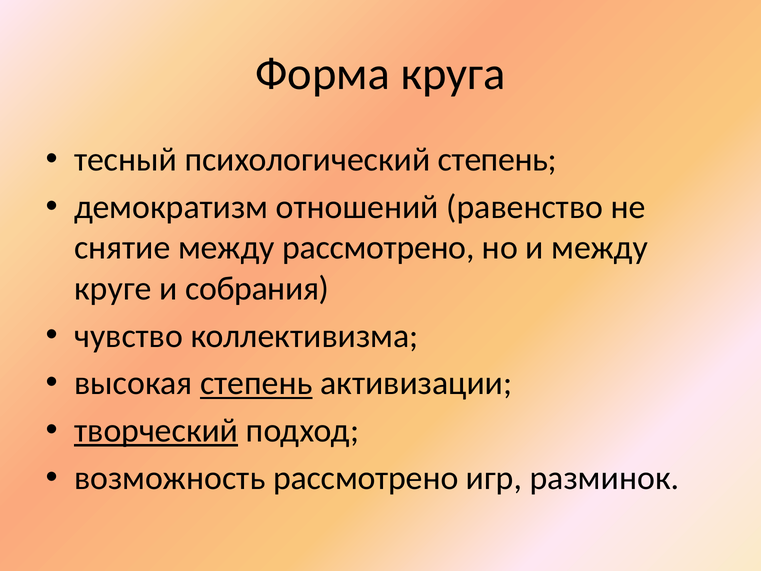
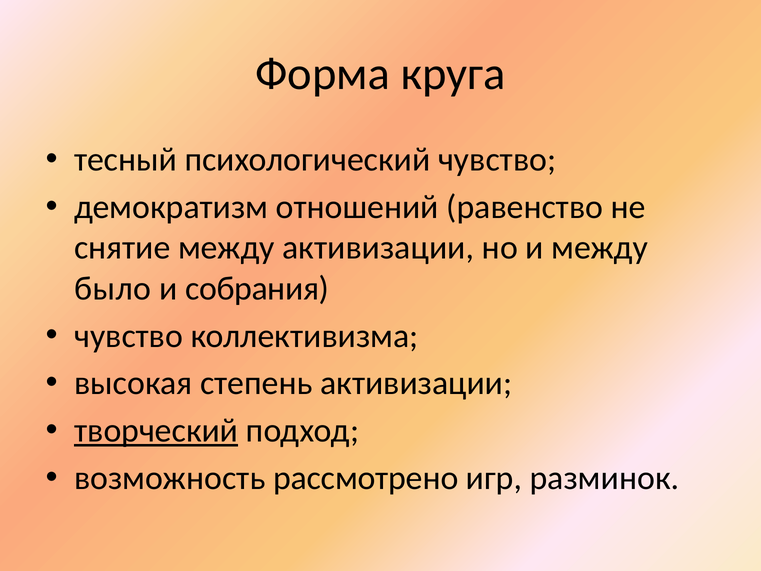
психологический степень: степень -> чувство (497, 160)
между рассмотрено: рассмотрено -> активизации (378, 248)
круге: круге -> было (113, 288)
степень underline: present -> none (256, 383)
